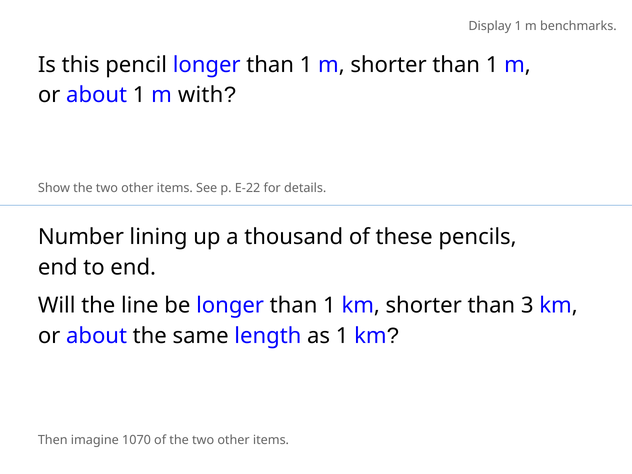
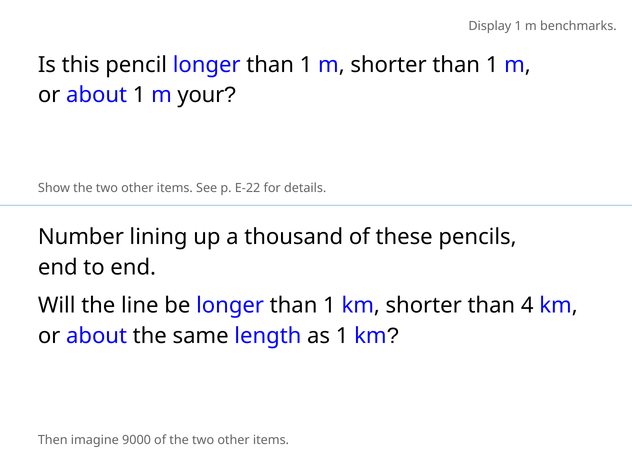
with: with -> your (201, 95)
3: 3 -> 4 (527, 305)
1070: 1070 -> 9000 (137, 440)
